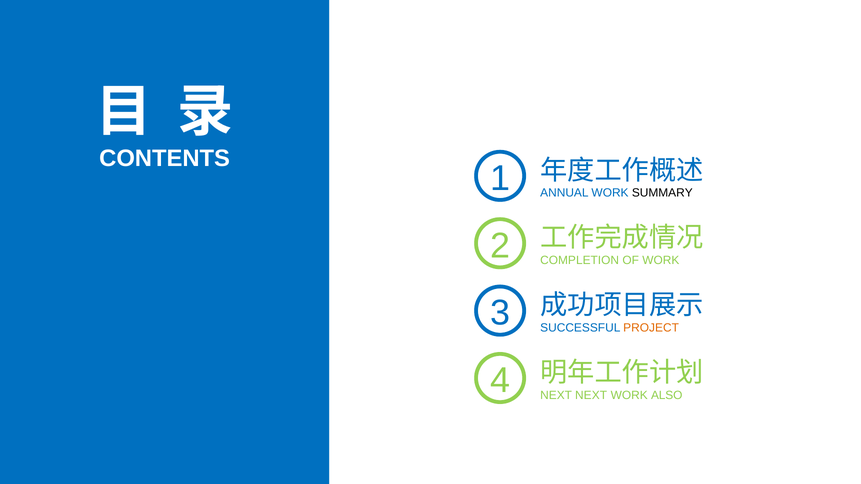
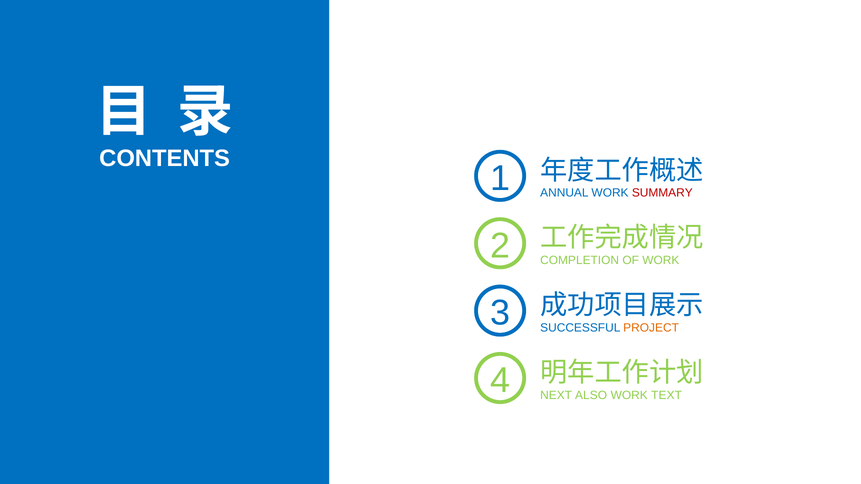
SUMMARY colour: black -> red (662, 193)
NEXT NEXT: NEXT -> ALSO (591, 395)
ALSO: ALSO -> TEXT (667, 395)
